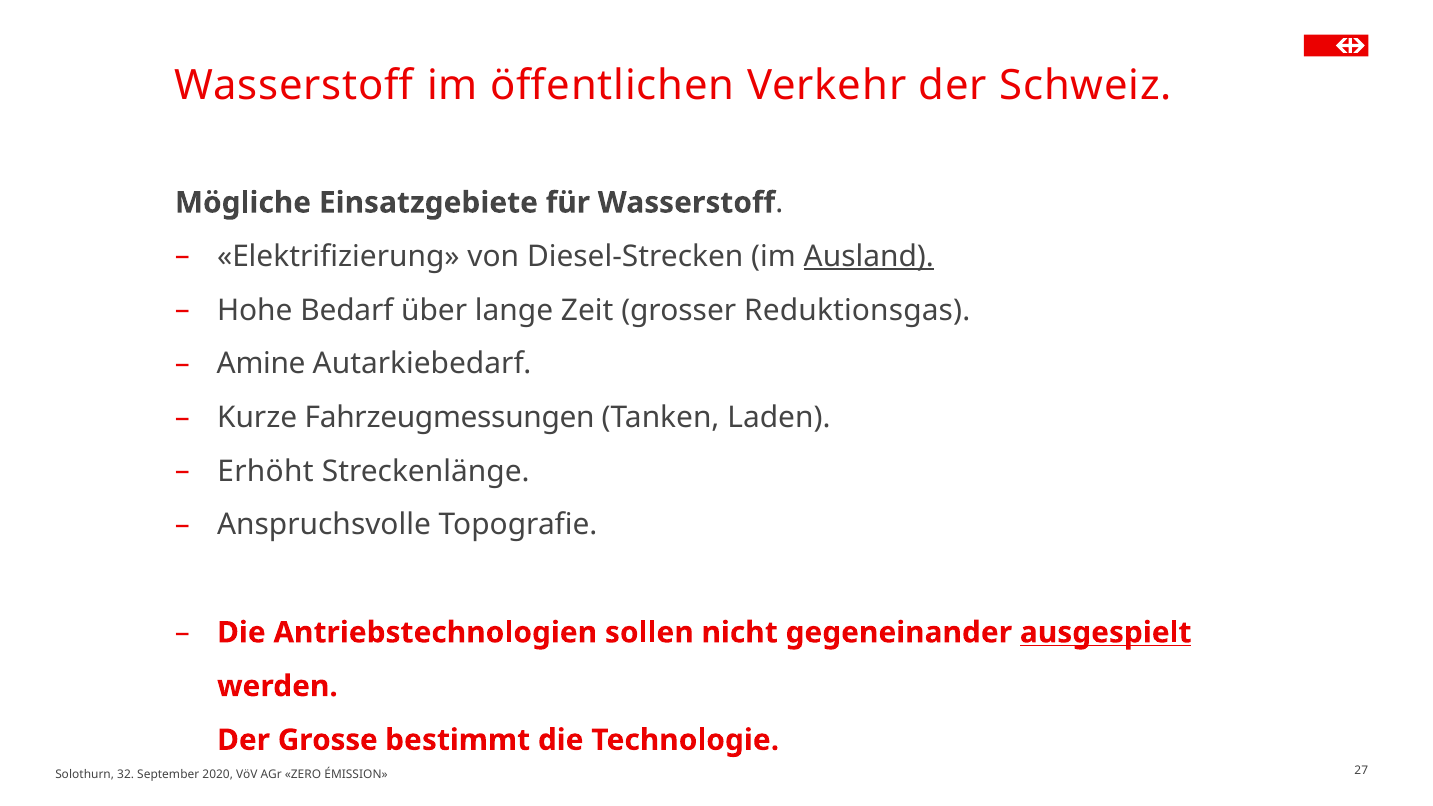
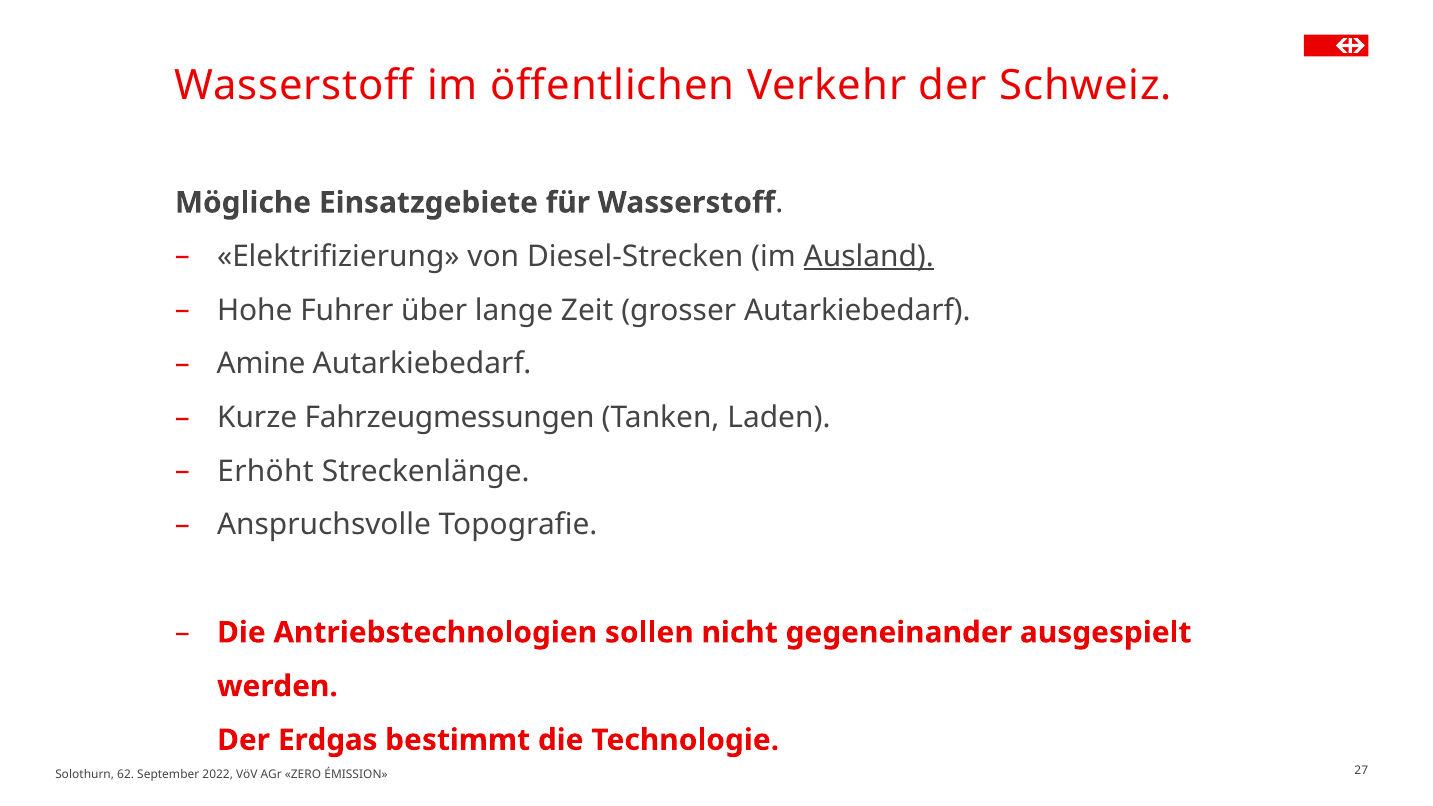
Bedarf: Bedarf -> Fuhrer (347, 310)
grosser Reduktionsgas: Reduktionsgas -> Autarkiebedarf (857, 310)
ausgespielt underline: present -> none (1106, 633)
Grosse: Grosse -> Erdgas (328, 740)
32: 32 -> 62 (126, 775)
2020: 2020 -> 2022 (218, 775)
